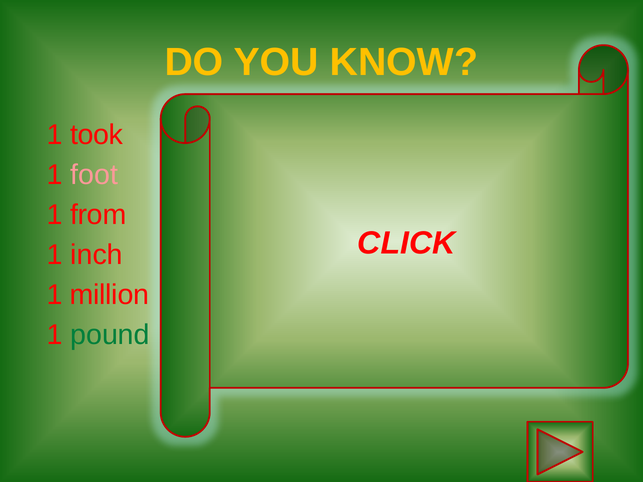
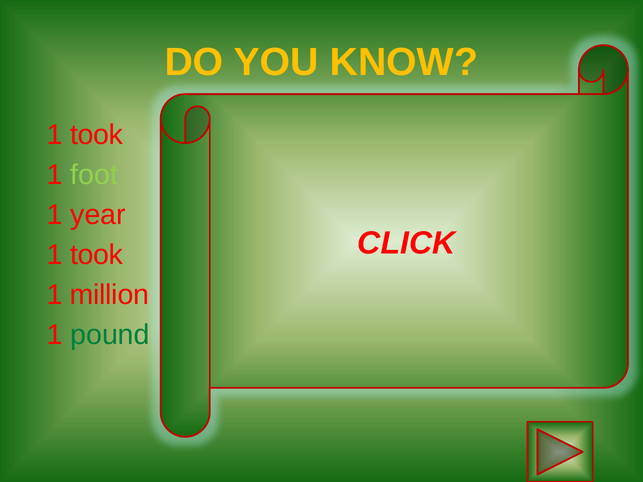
foot colour: pink -> light green (94, 175)
from: from -> year (98, 215)
inch: inch -> took (97, 255)
